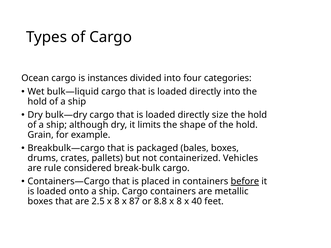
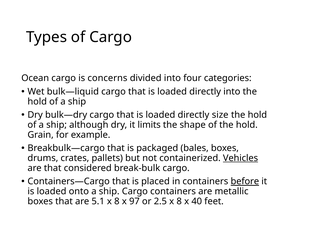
instances: instances -> concerns (107, 78)
Vehicles underline: none -> present (241, 158)
are rule: rule -> that (53, 168)
2.5: 2.5 -> 5.1 (98, 201)
87: 87 -> 97 (134, 201)
8.8: 8.8 -> 2.5 (160, 201)
